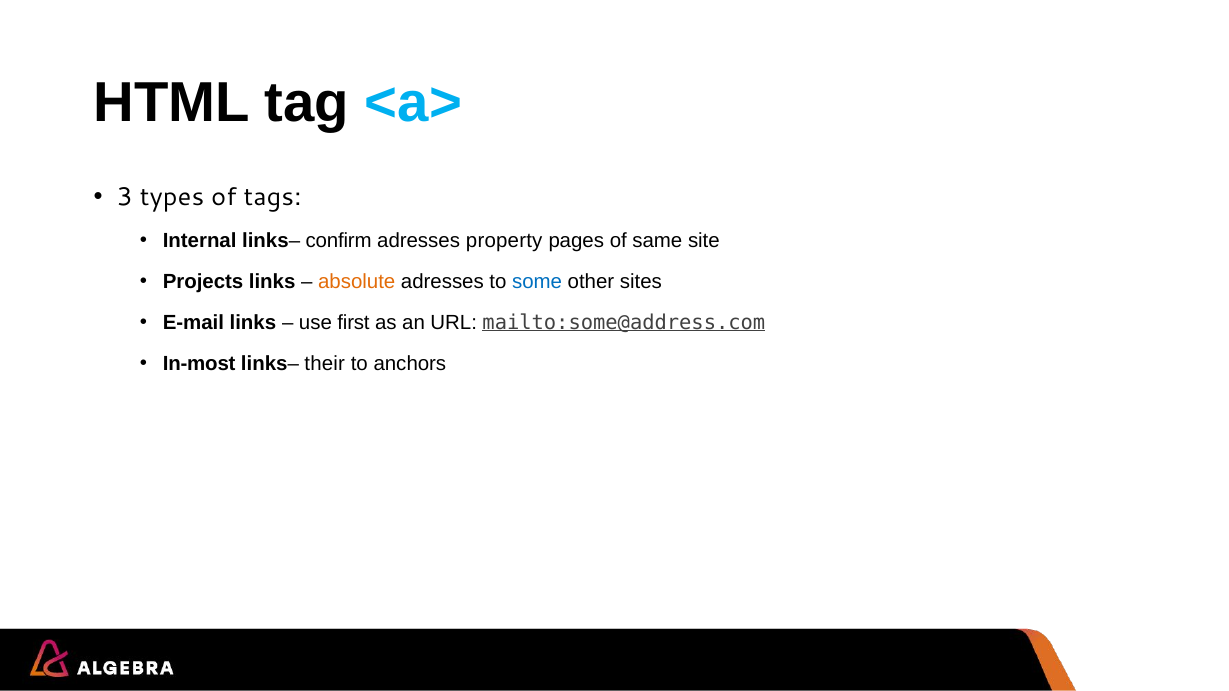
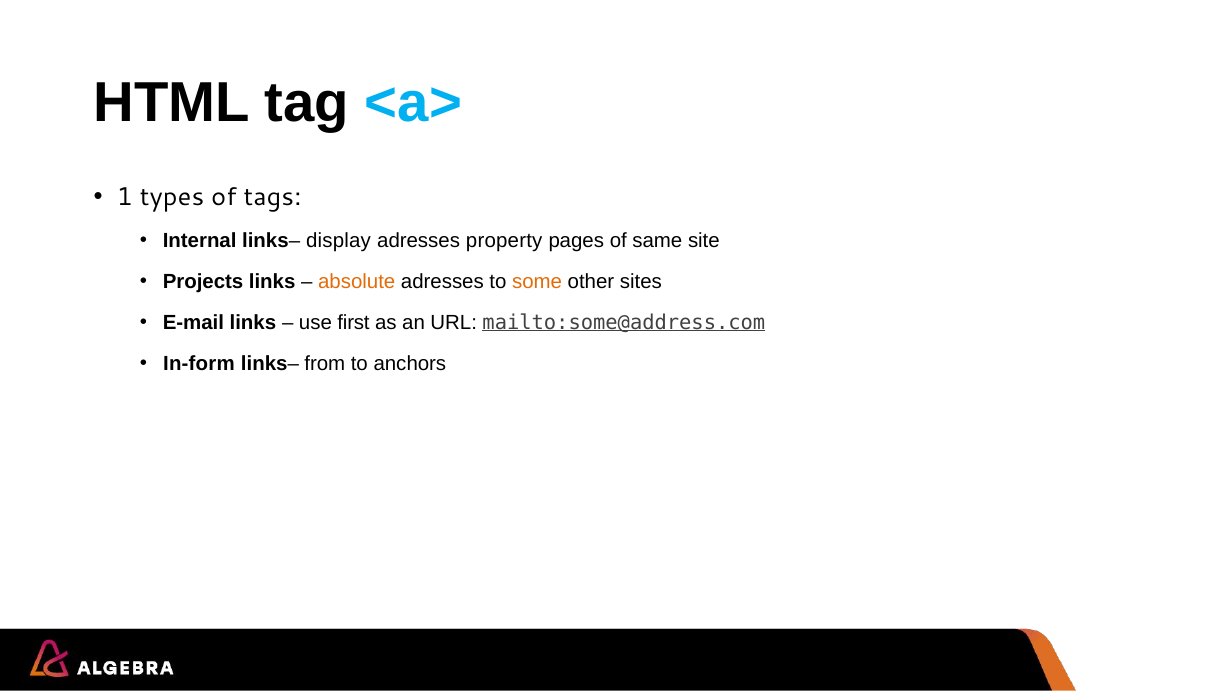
3: 3 -> 1 (125, 197)
confirm: confirm -> display (338, 241)
some colour: blue -> orange (537, 282)
In-most: In-most -> In-form (199, 364)
their: their -> from (325, 364)
